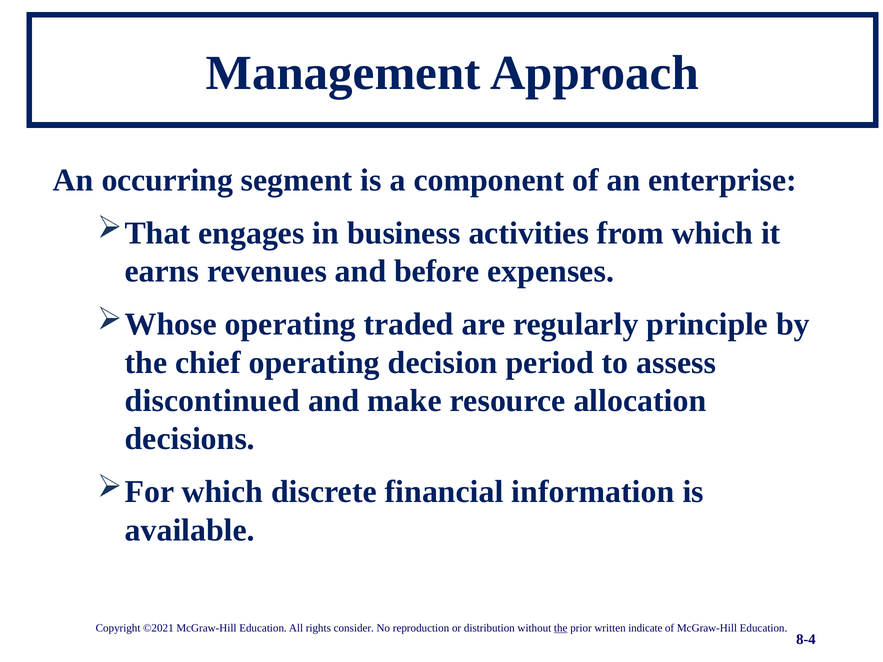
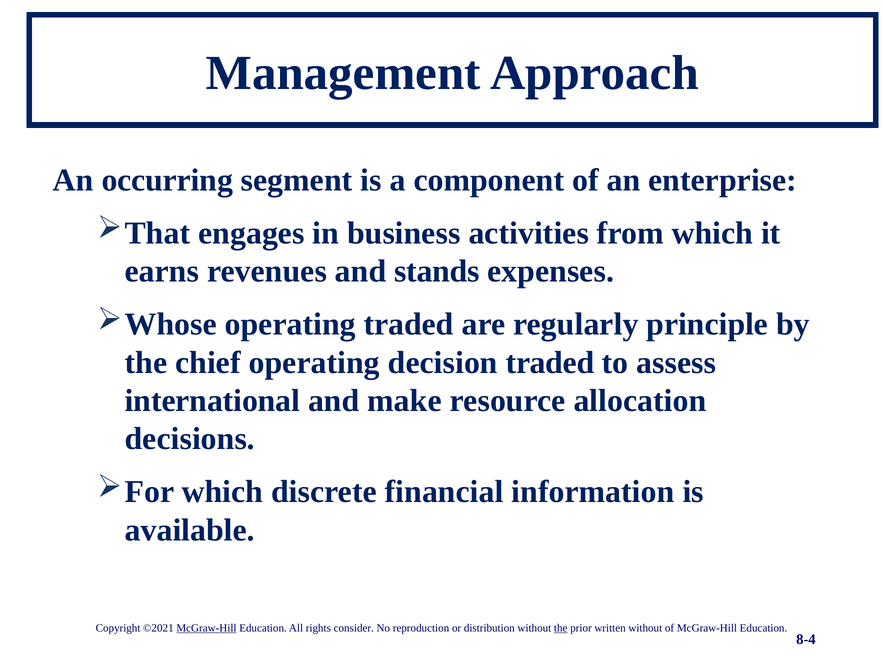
before: before -> stands (437, 271)
decision period: period -> traded (550, 363)
discontinued: discontinued -> international (212, 401)
McGraw-Hill underline: none -> present (206, 628)
written indicate: indicate -> without (645, 628)
